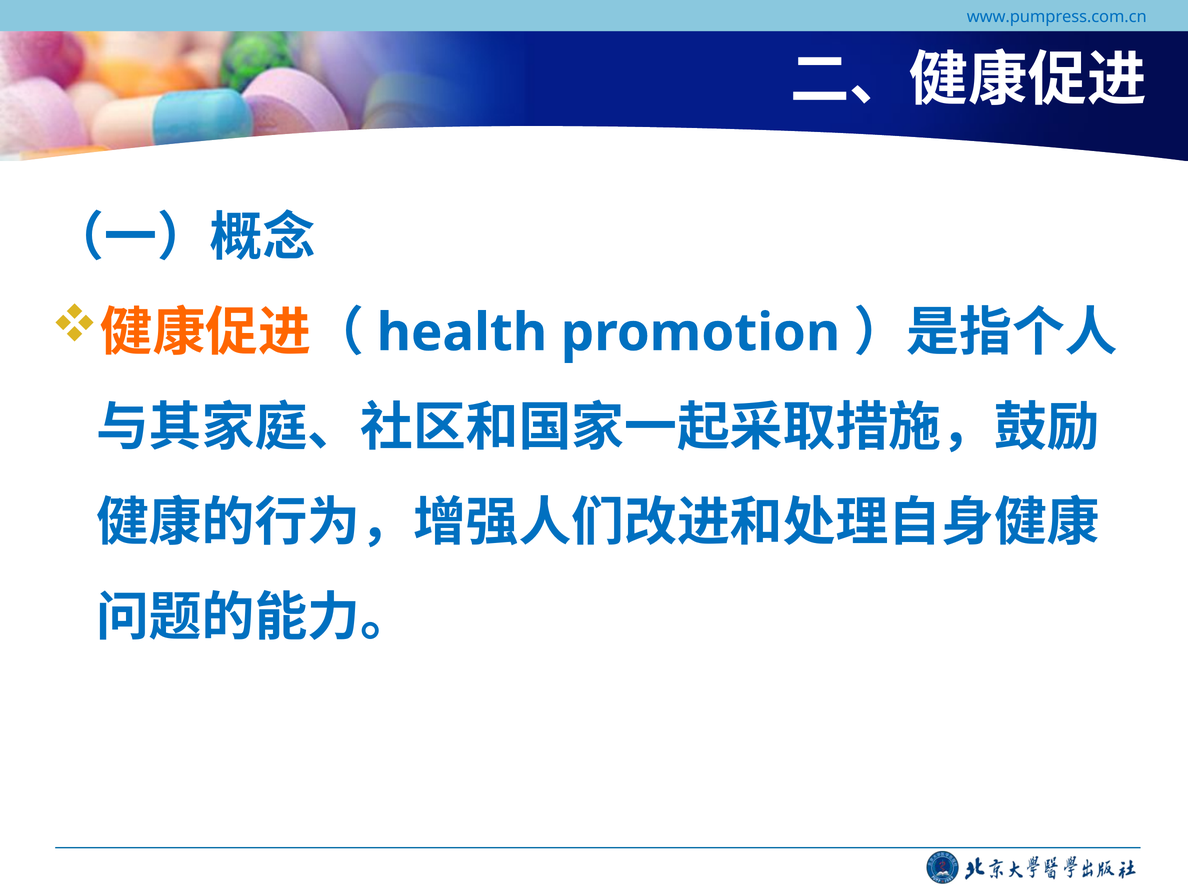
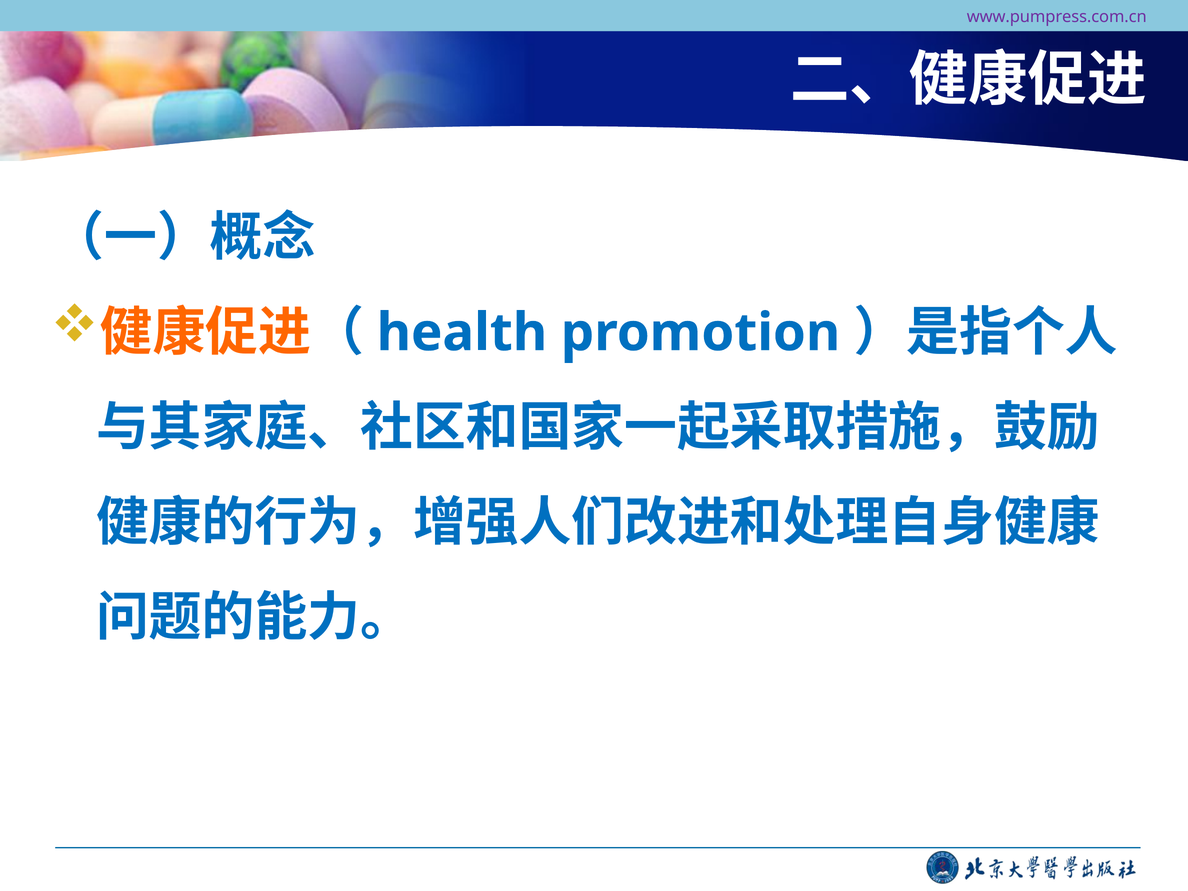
www.pumpress.com.cn colour: blue -> purple (1057, 17)
